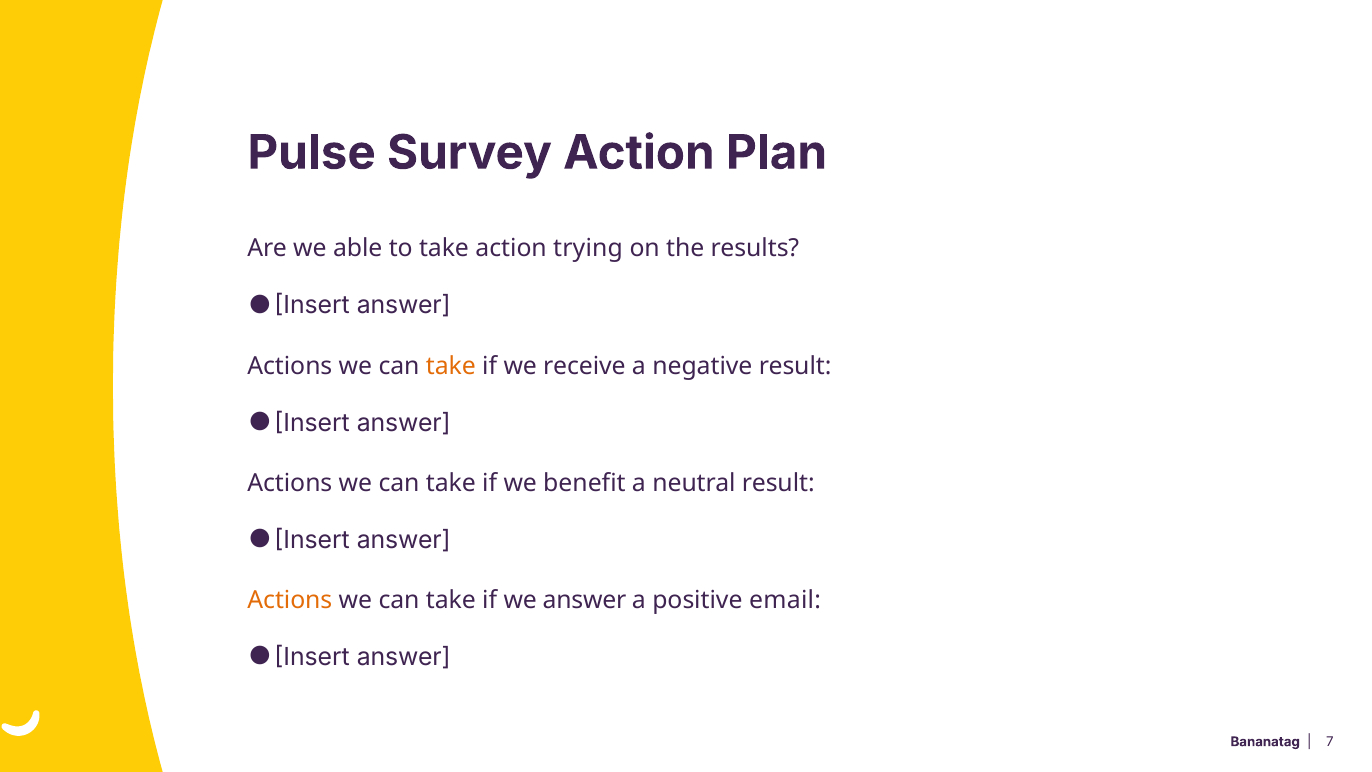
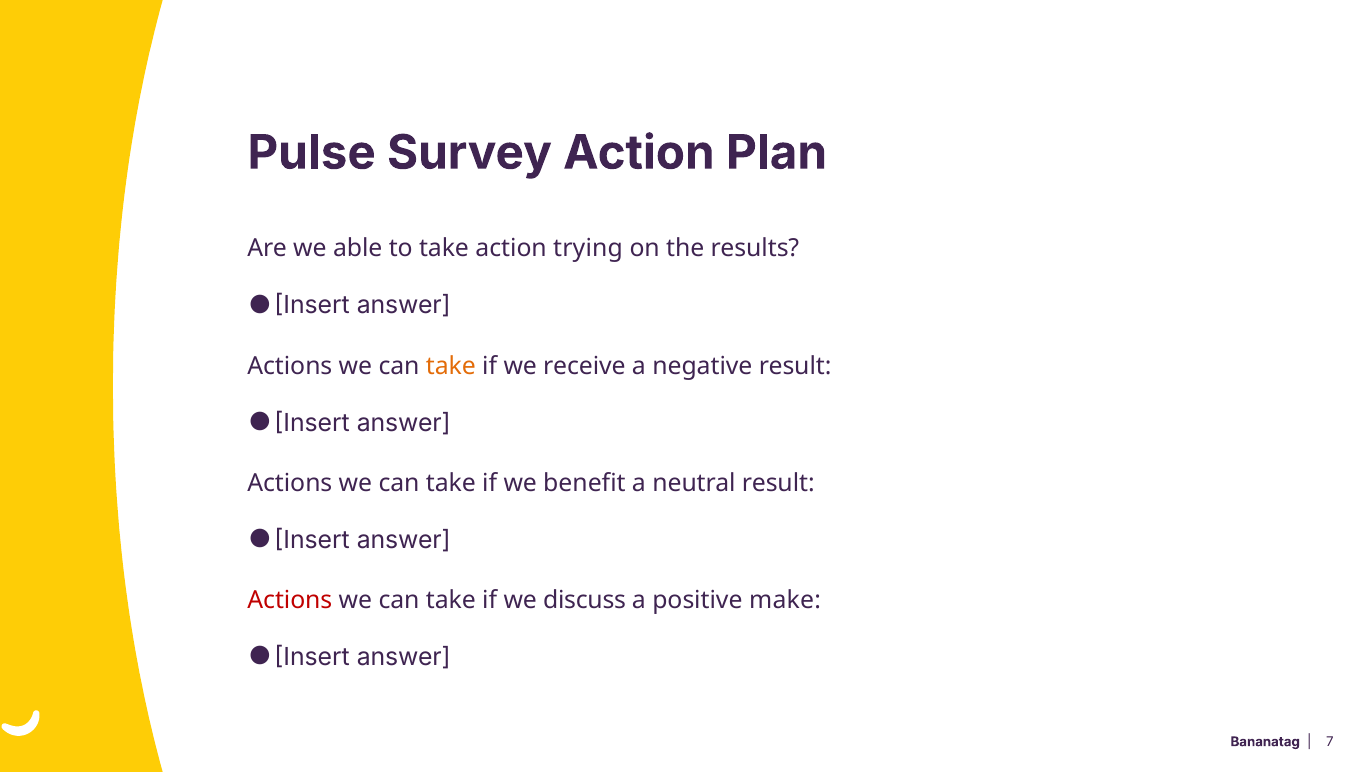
Actions colour: orange -> red (290, 600)
we answer: answer -> discuss (585, 600)
email: email -> make (785, 600)
